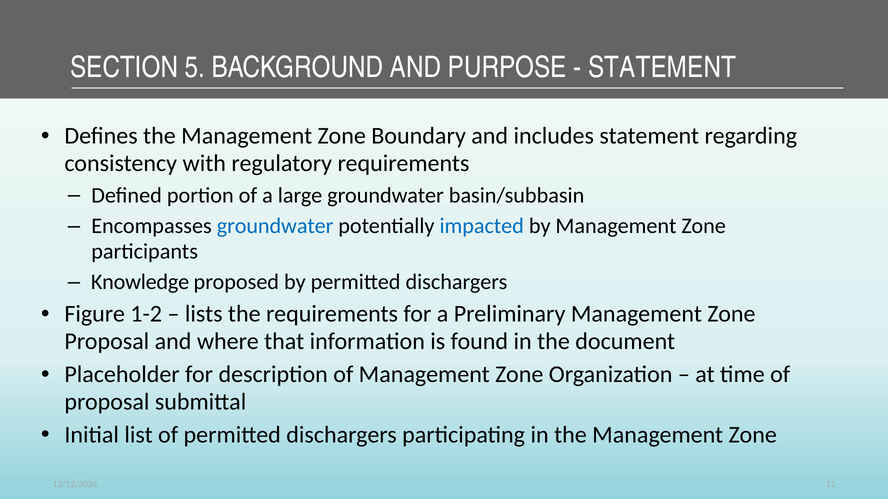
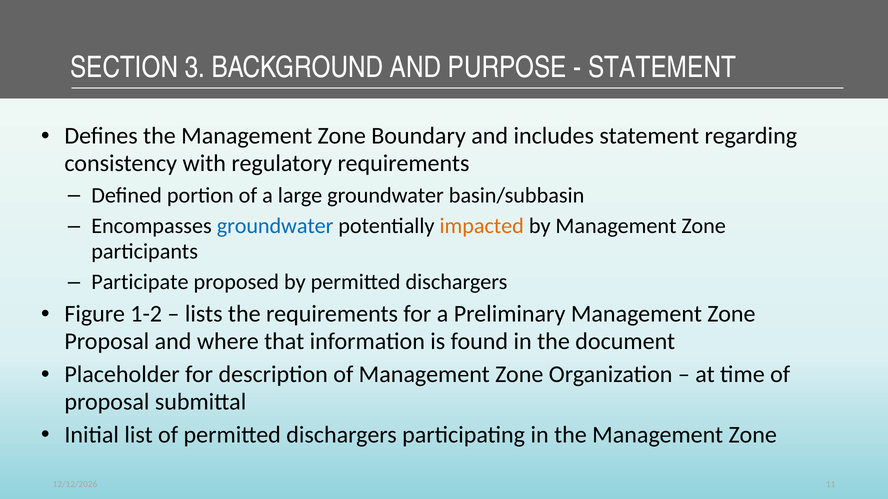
5: 5 -> 3 (195, 67)
impacted colour: blue -> orange (482, 226)
Knowledge: Knowledge -> Participate (140, 282)
